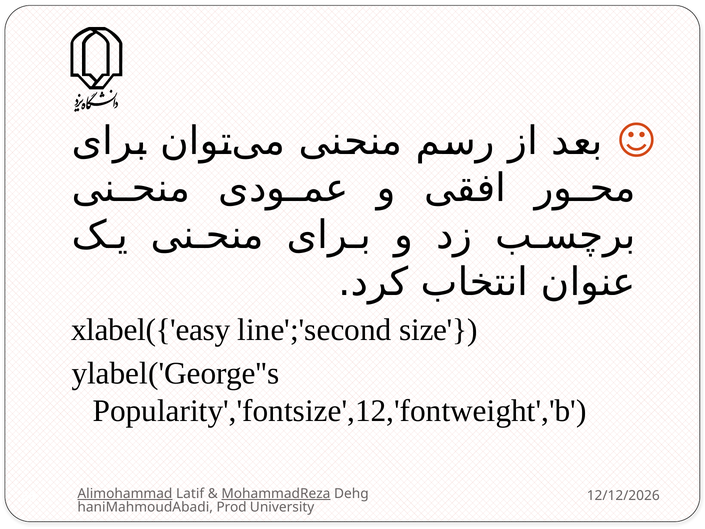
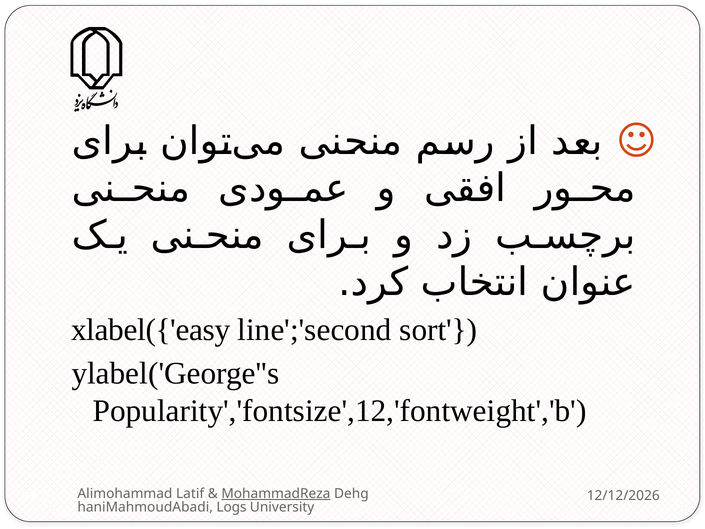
size: size -> sort (438, 330)
Alimohammad underline: present -> none (125, 493)
Prod: Prod -> Logs (232, 507)
